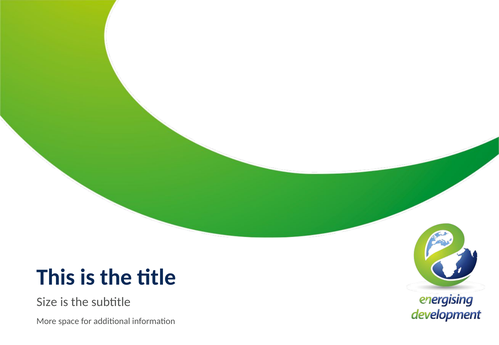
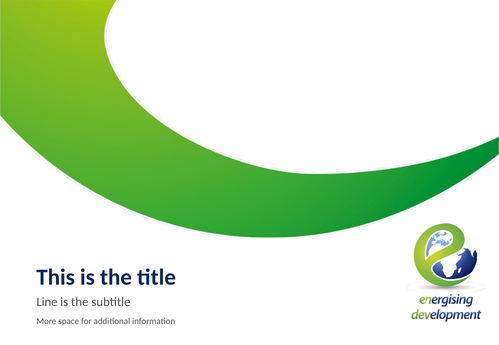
Size: Size -> Line (47, 302)
